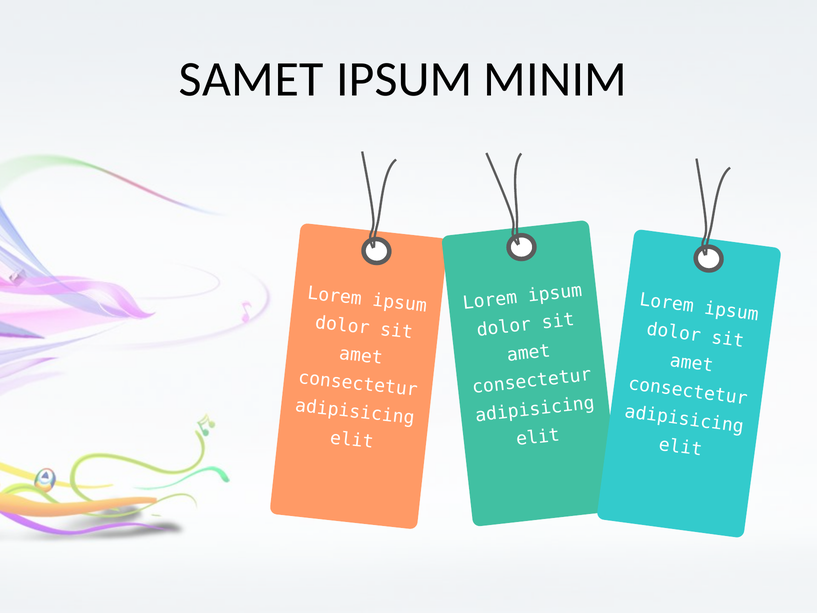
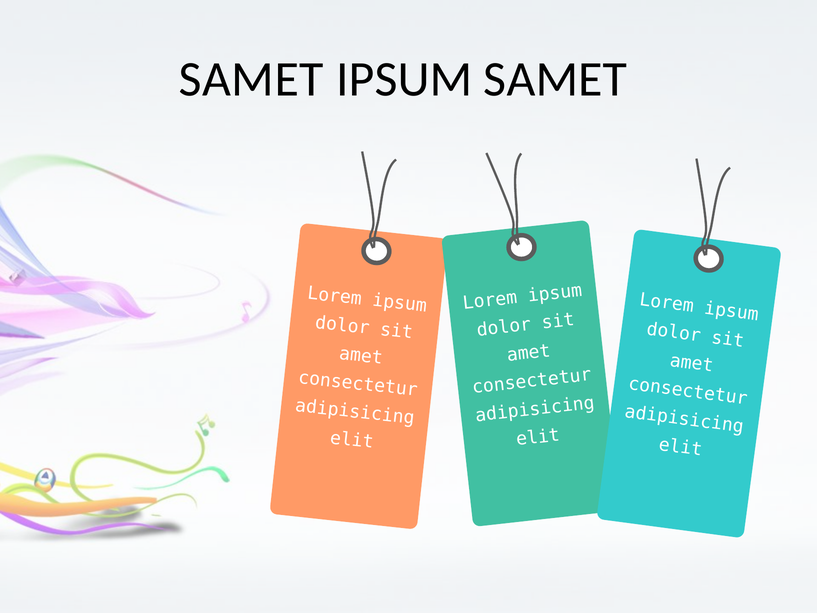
IPSUM MINIM: MINIM -> SAMET (555, 79)
